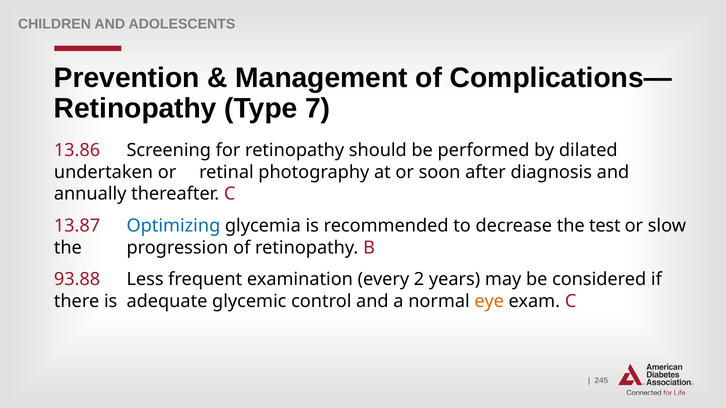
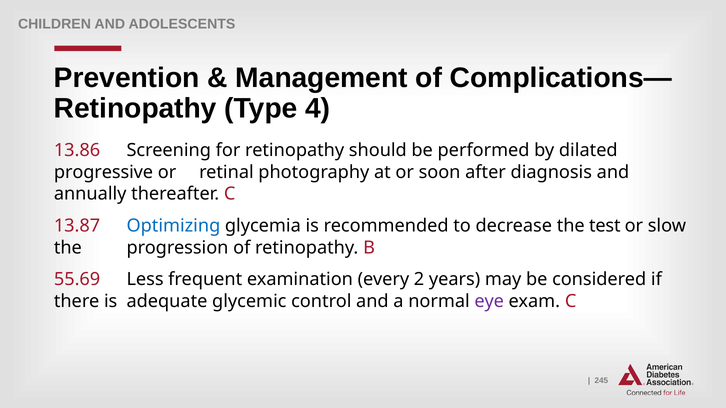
7: 7 -> 4 (318, 108)
undertaken: undertaken -> progressive (104, 172)
93.88: 93.88 -> 55.69 (77, 280)
eye colour: orange -> purple (489, 301)
